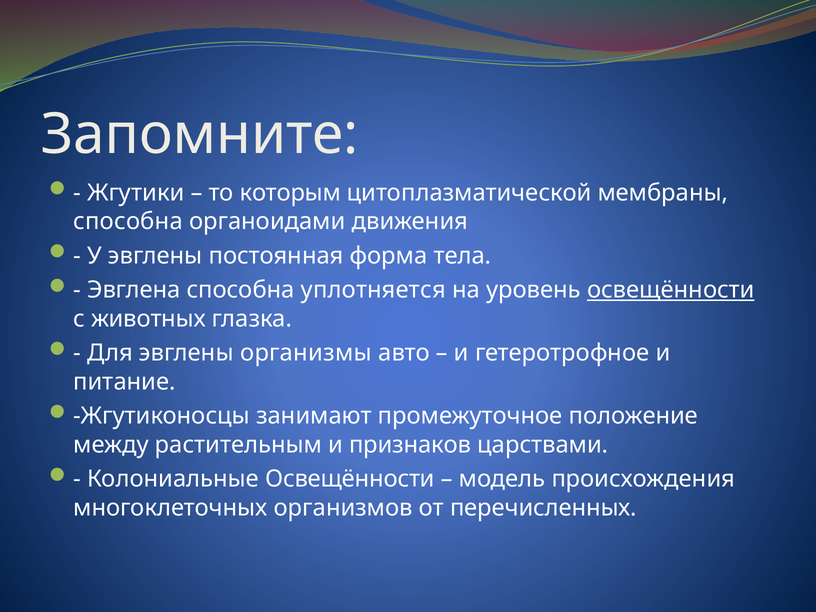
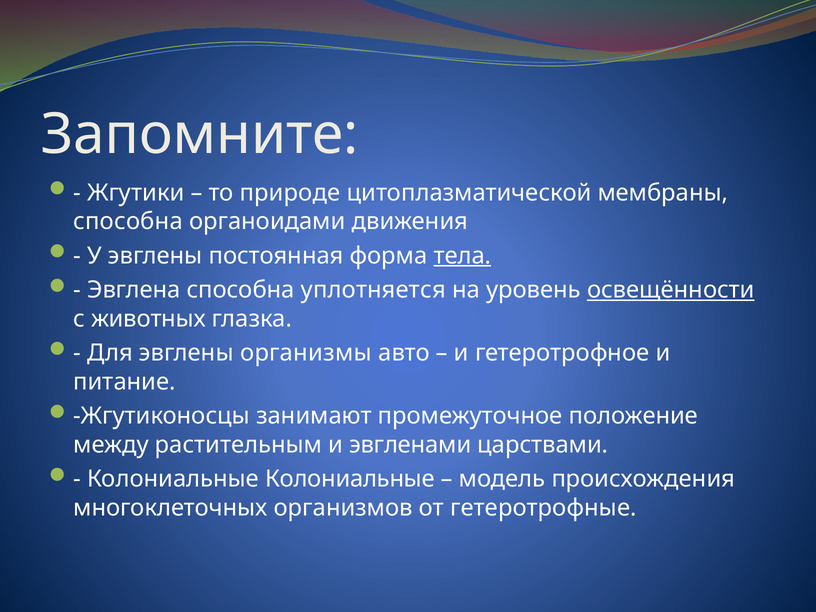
которым: которым -> природе (290, 193)
тела underline: none -> present (462, 256)
признаков: признаков -> эвгленами (410, 445)
Колониальные Освещённости: Освещённости -> Колониальные (350, 479)
перечисленных: перечисленных -> гетеротрофные (543, 508)
